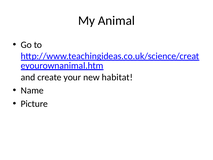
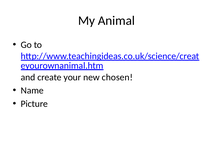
habitat: habitat -> chosen (117, 77)
